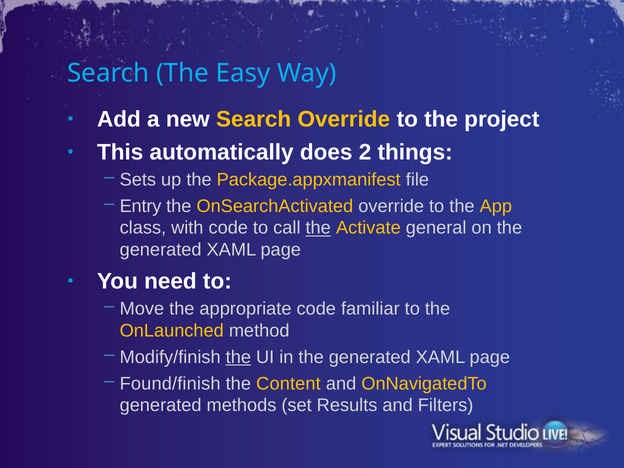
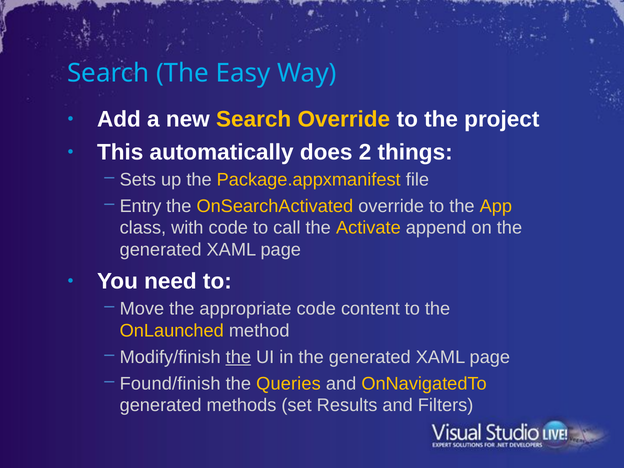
the underline: present -> none (318, 228)
general: general -> append (436, 228)
familiar: familiar -> content (370, 309)
Content: Content -> Queries (289, 384)
